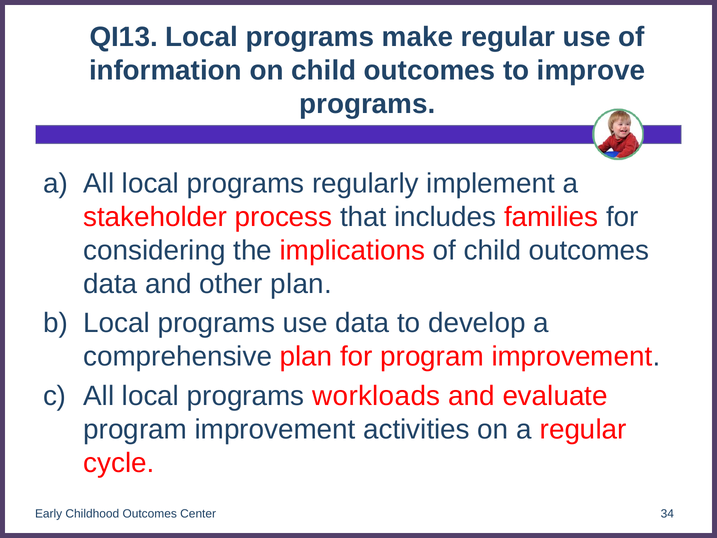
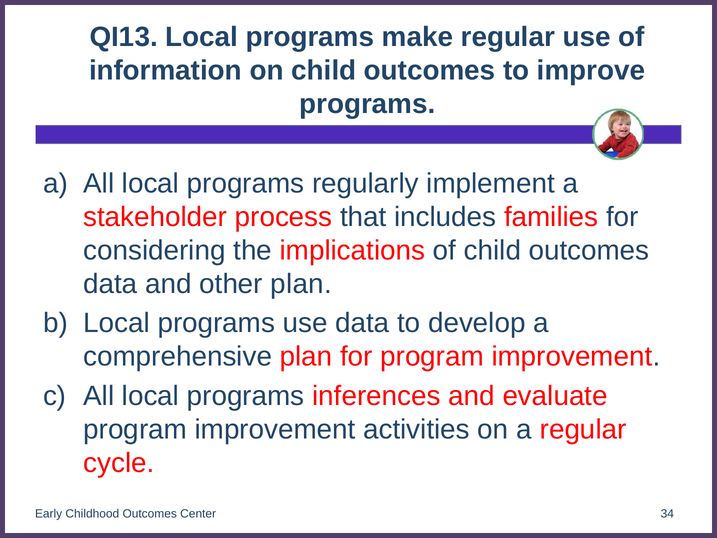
workloads: workloads -> inferences (377, 396)
